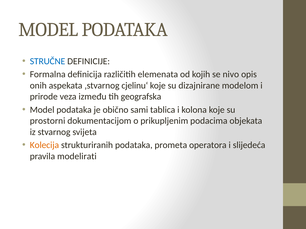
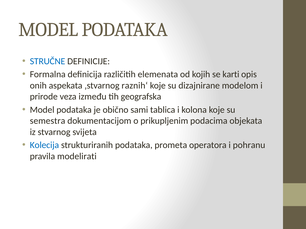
nivo: nivo -> karti (231, 74)
cjelinu‘: cjelinu‘ -> raznih‘ (135, 86)
prostorni: prostorni -> semestra (48, 121)
Kolecija colour: orange -> blue (44, 145)
slijedeća: slijedeća -> pohranu (249, 145)
